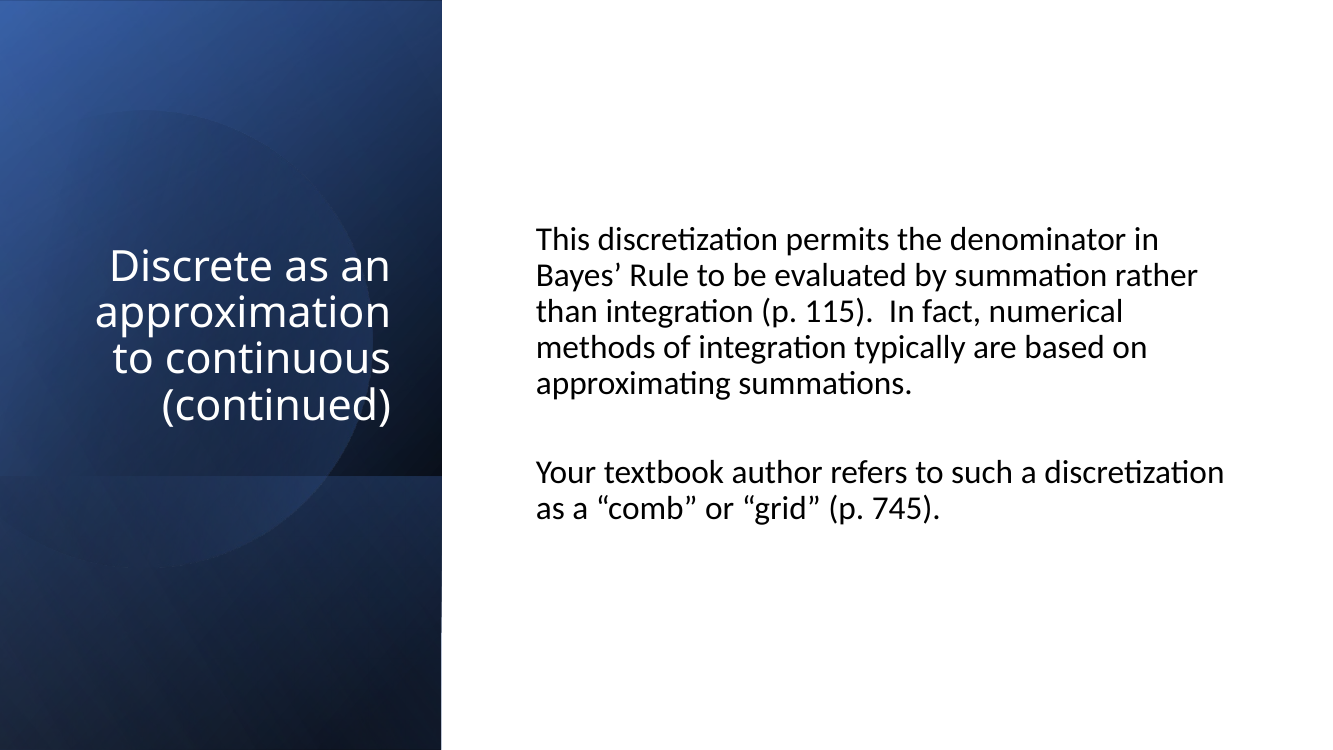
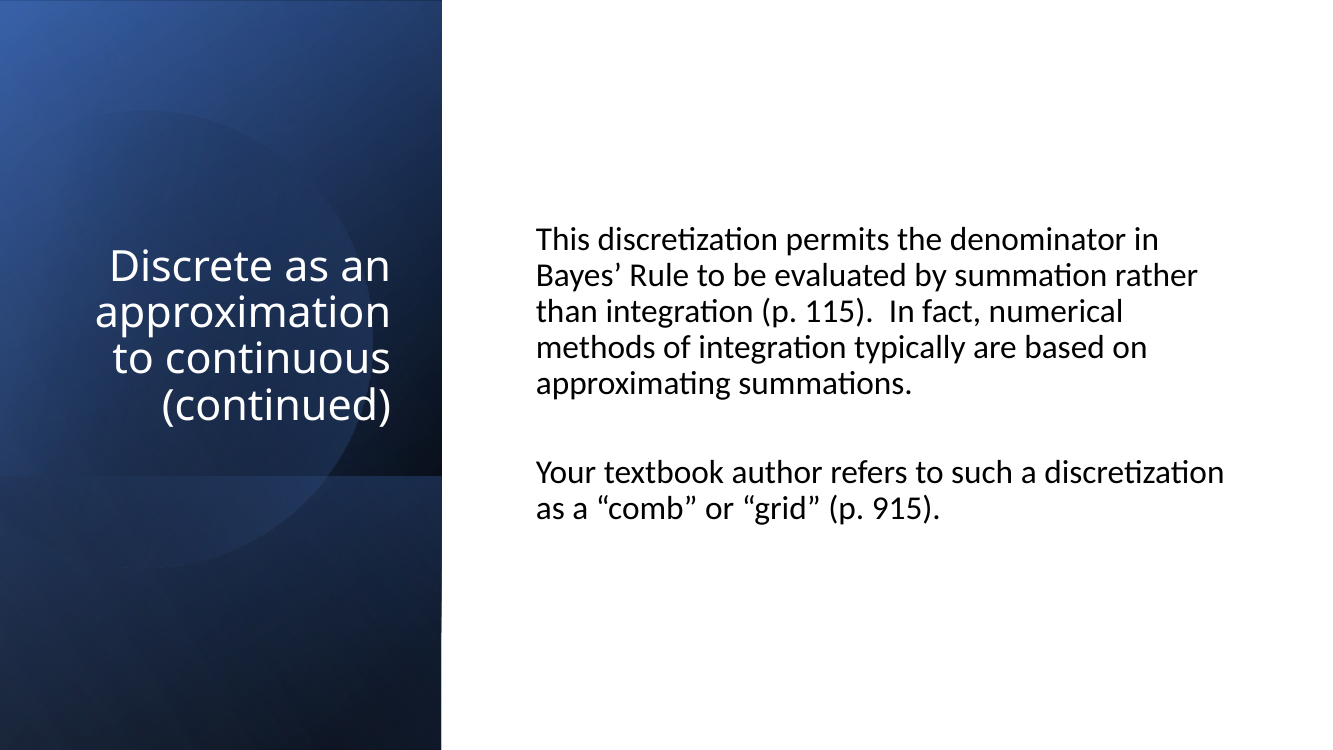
745: 745 -> 915 (906, 508)
